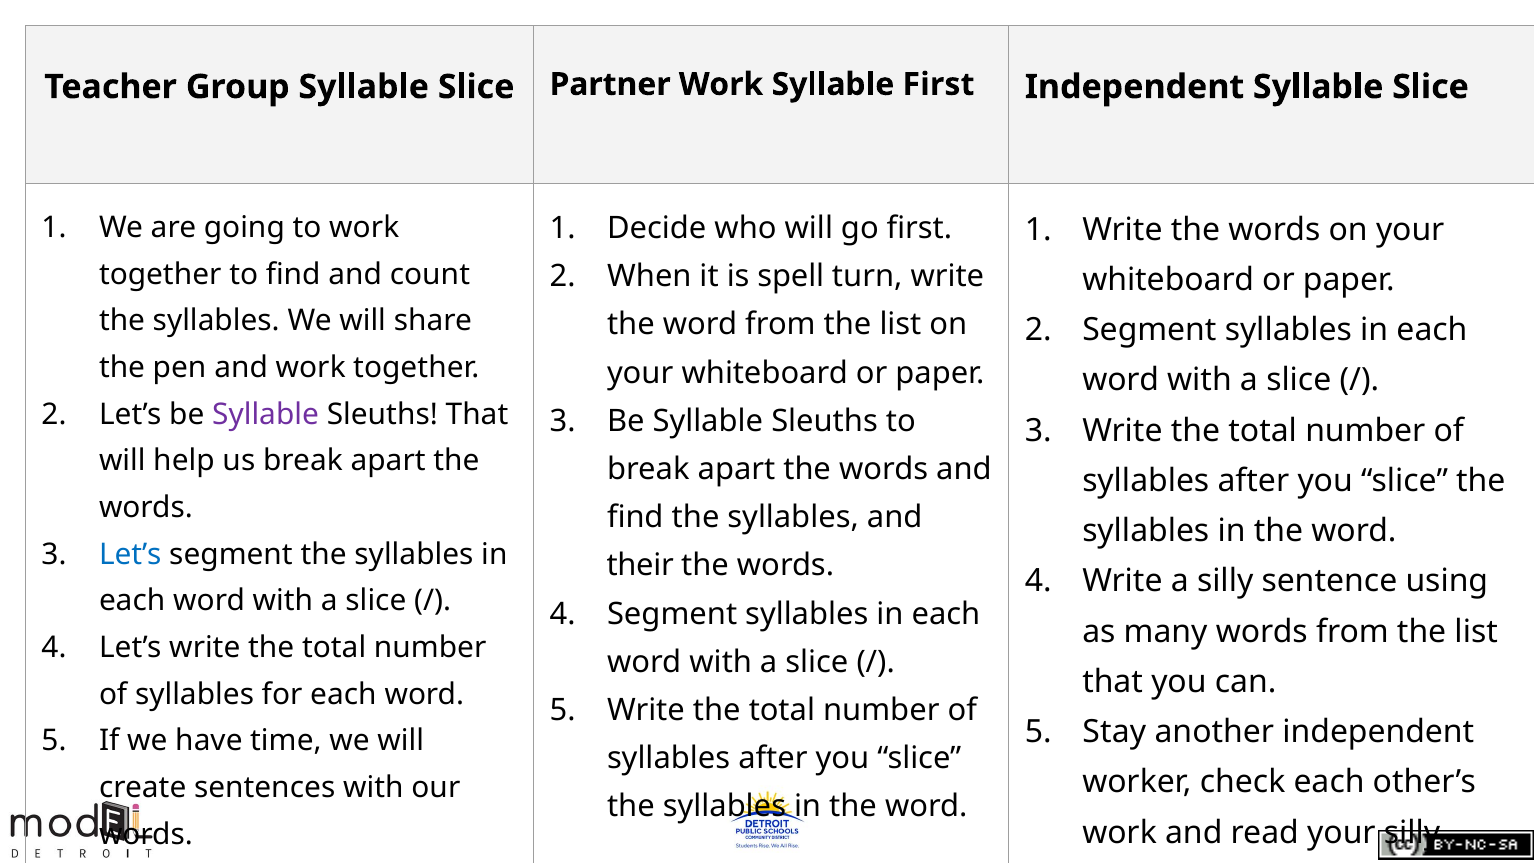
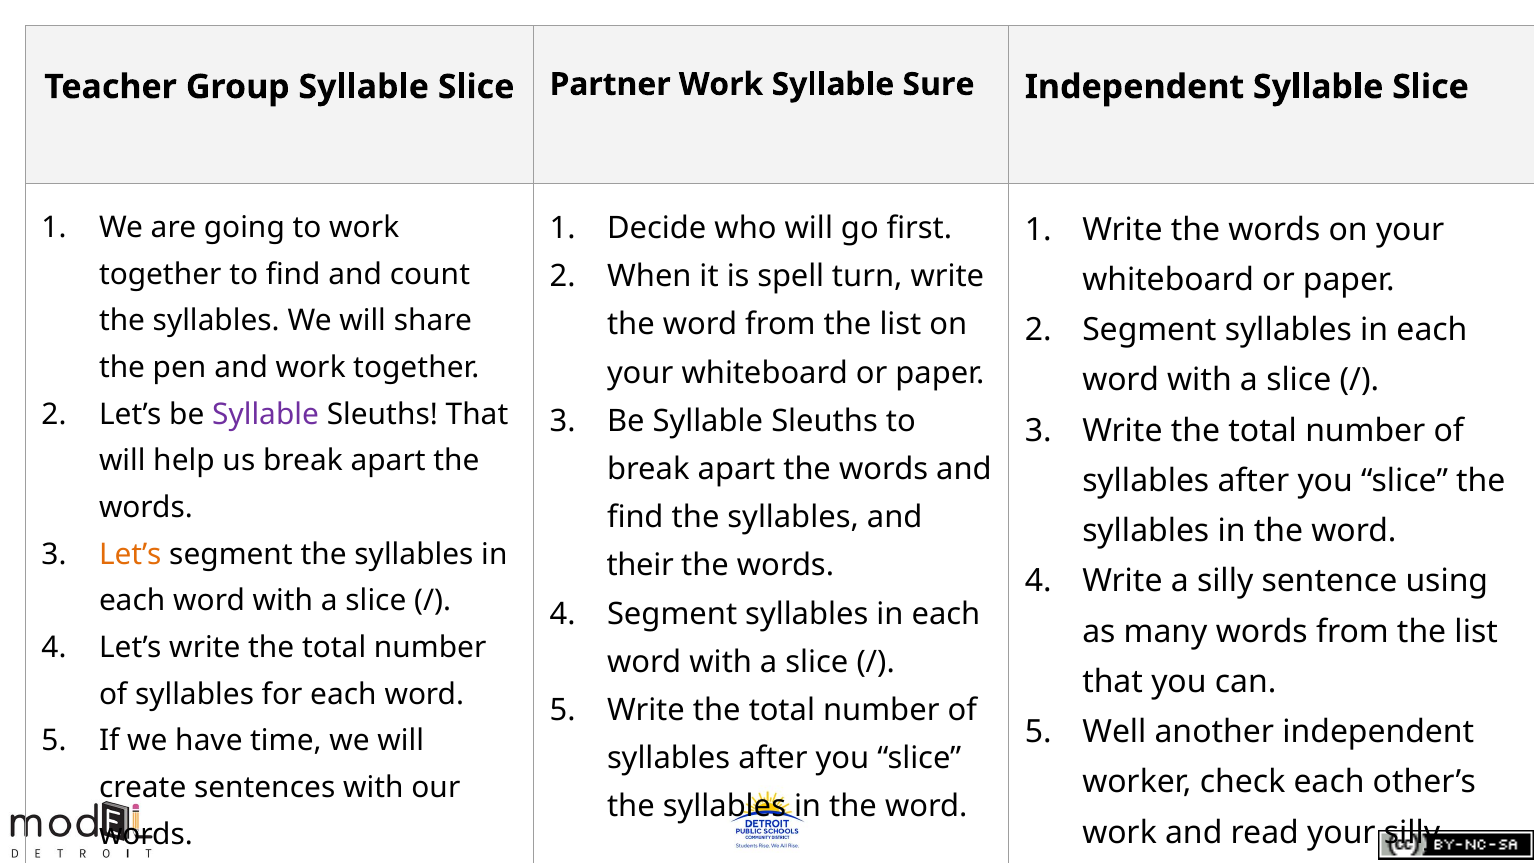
Syllable First: First -> Sure (938, 84)
Let’s colour: blue -> orange (130, 554)
Stay: Stay -> Well (1114, 732)
